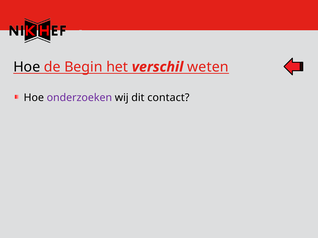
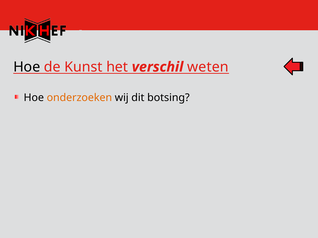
Begin: Begin -> Kunst (83, 67)
onderzoeken colour: purple -> orange (79, 98)
contact: contact -> botsing (168, 98)
